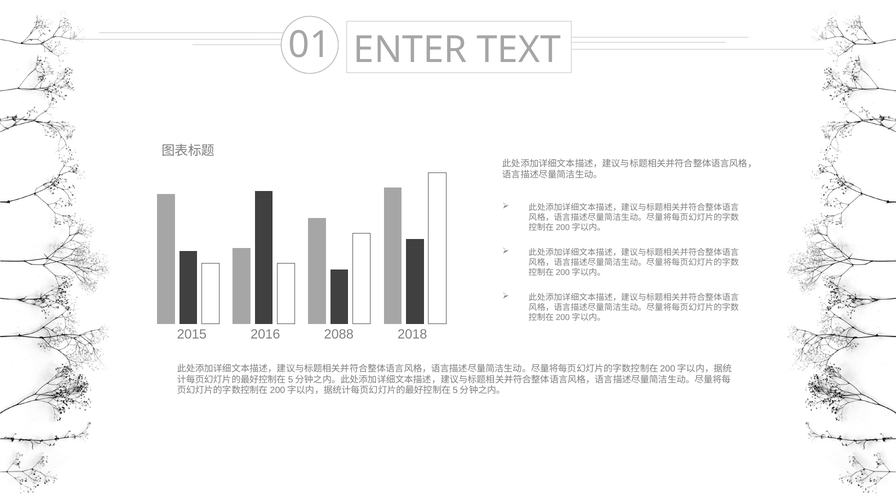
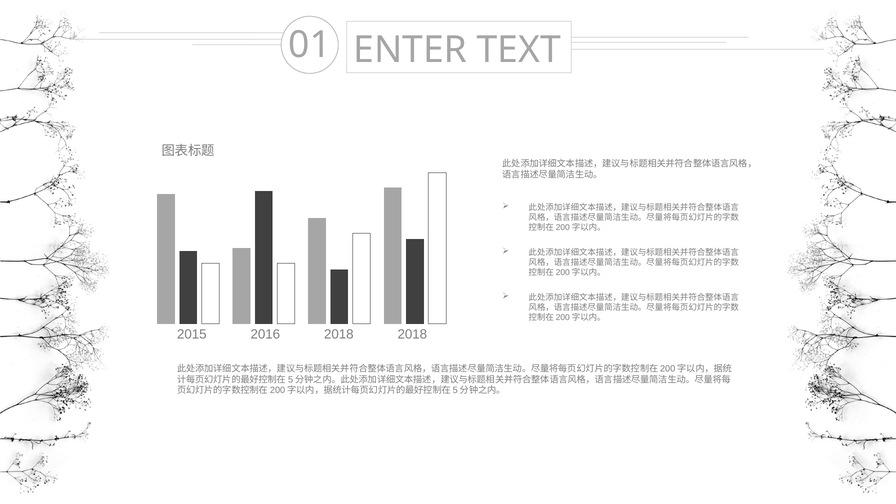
2016 2088: 2088 -> 2018 (339, 335)
